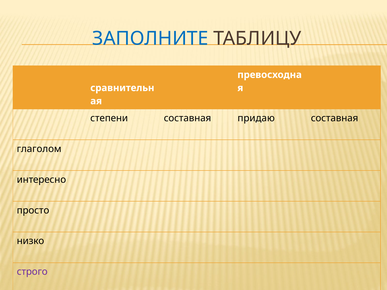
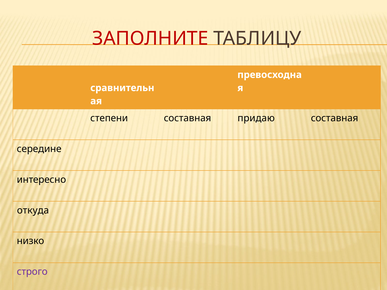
ЗАПОЛНИТЕ colour: blue -> red (150, 38)
глаголом: глаголом -> середине (39, 149)
просто: просто -> откуда (33, 210)
